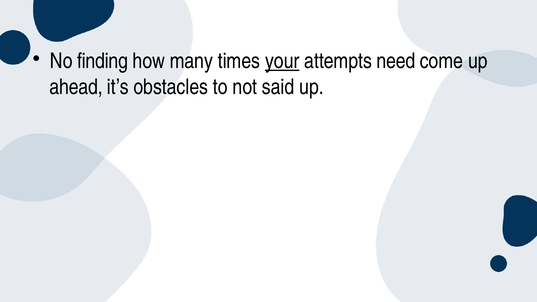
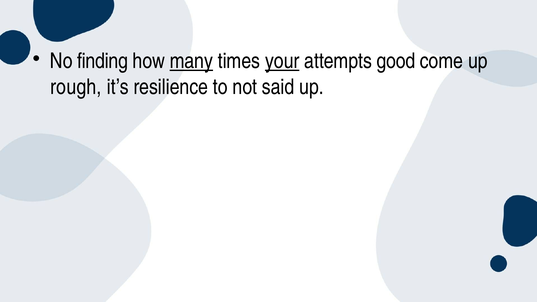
many underline: none -> present (191, 61)
need: need -> good (396, 61)
ahead: ahead -> rough (76, 87)
obstacles: obstacles -> resilience (171, 87)
